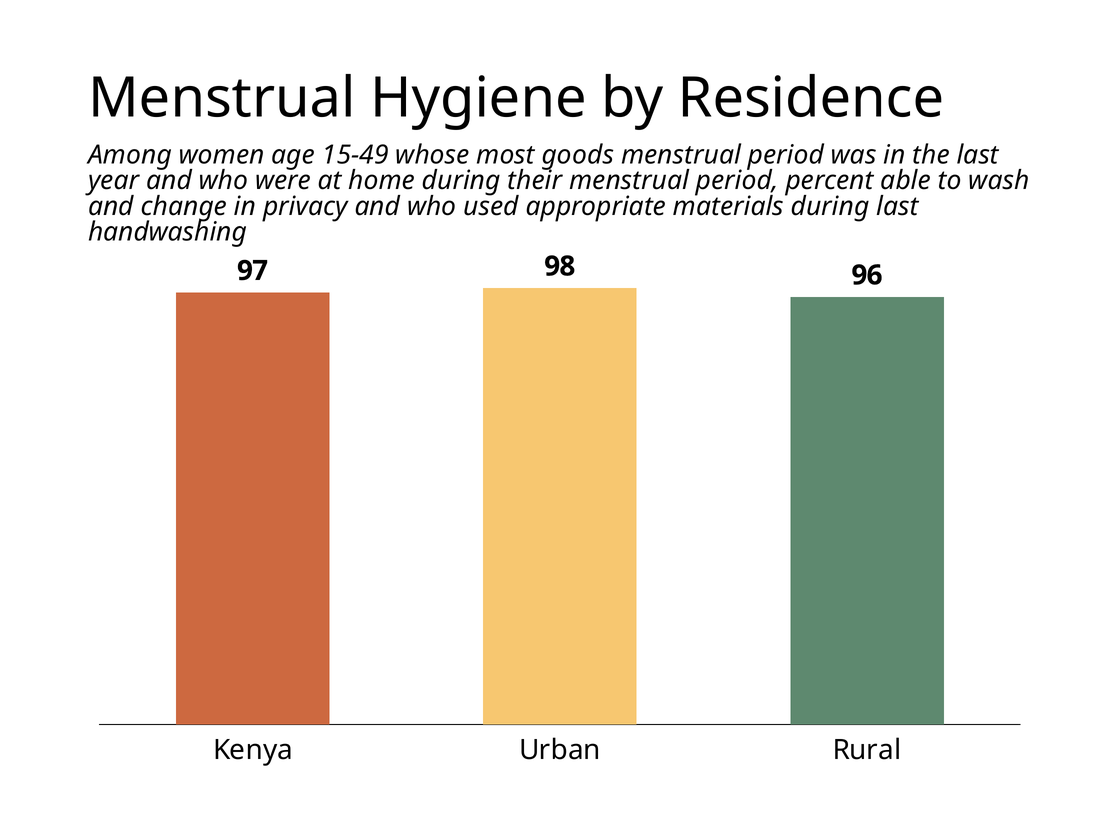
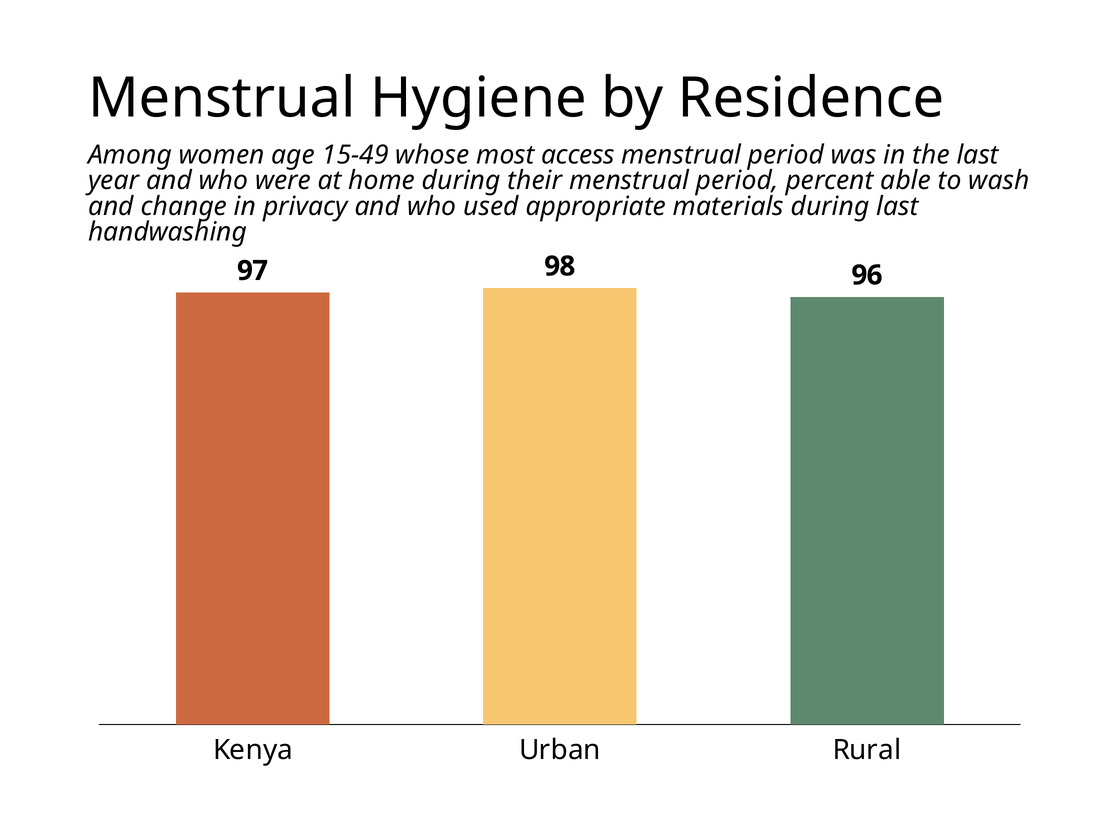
goods: goods -> access (578, 155)
